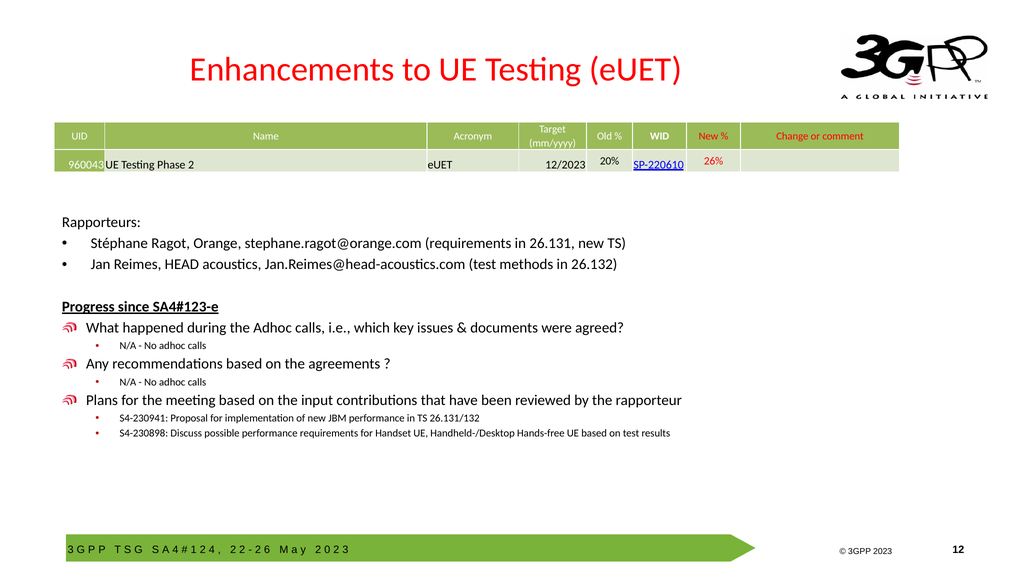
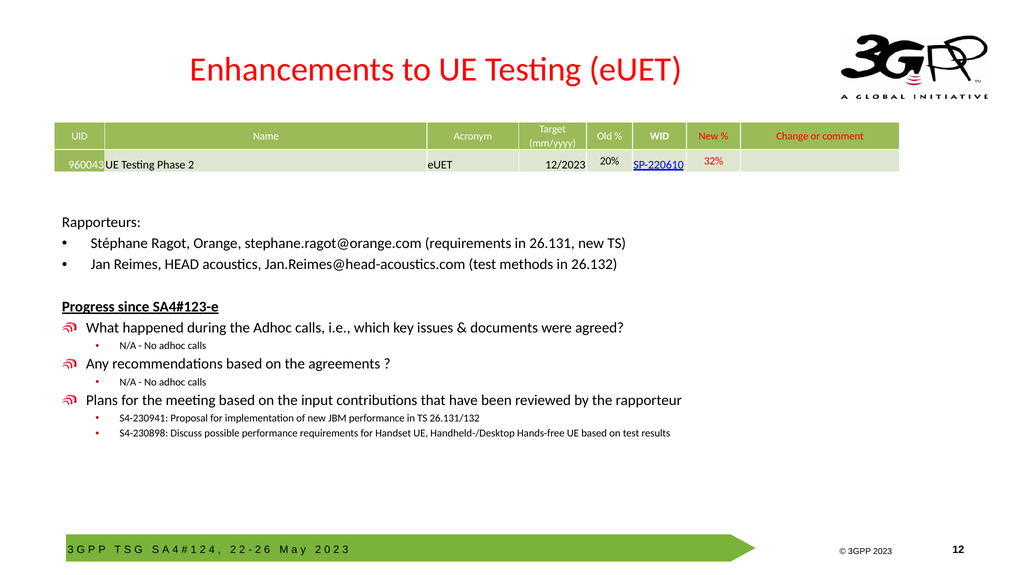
26%: 26% -> 32% (713, 161)
